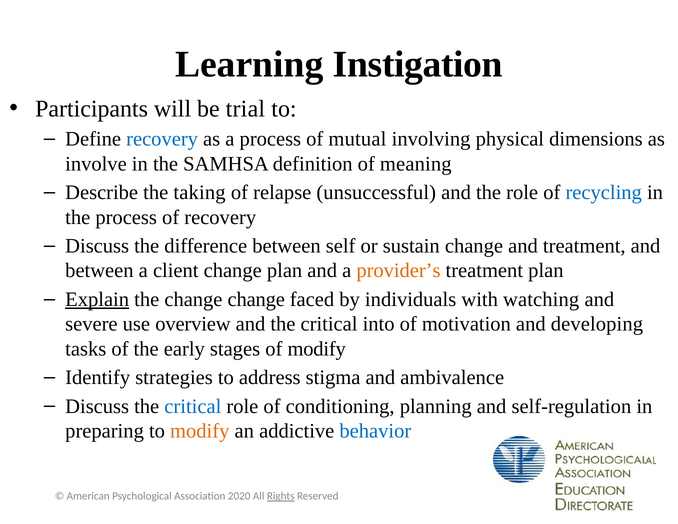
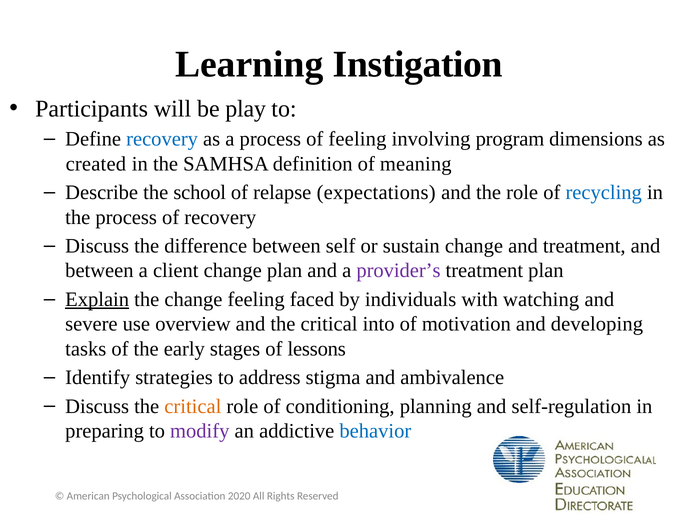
trial: trial -> play (246, 109)
of mutual: mutual -> feeling (357, 139)
physical: physical -> program (510, 139)
involve: involve -> created (96, 164)
taking: taking -> school (200, 193)
unsuccessful: unsuccessful -> expectations (376, 193)
provider’s colour: orange -> purple (398, 271)
change change: change -> feeling (256, 299)
of modify: modify -> lessons (317, 349)
critical colour: blue -> orange (193, 406)
modify colour: orange -> purple (200, 431)
Rights underline: present -> none (281, 496)
